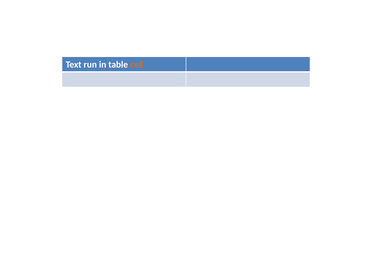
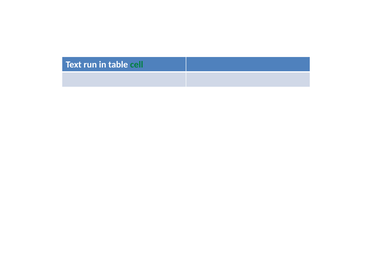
cell colour: orange -> green (137, 64)
